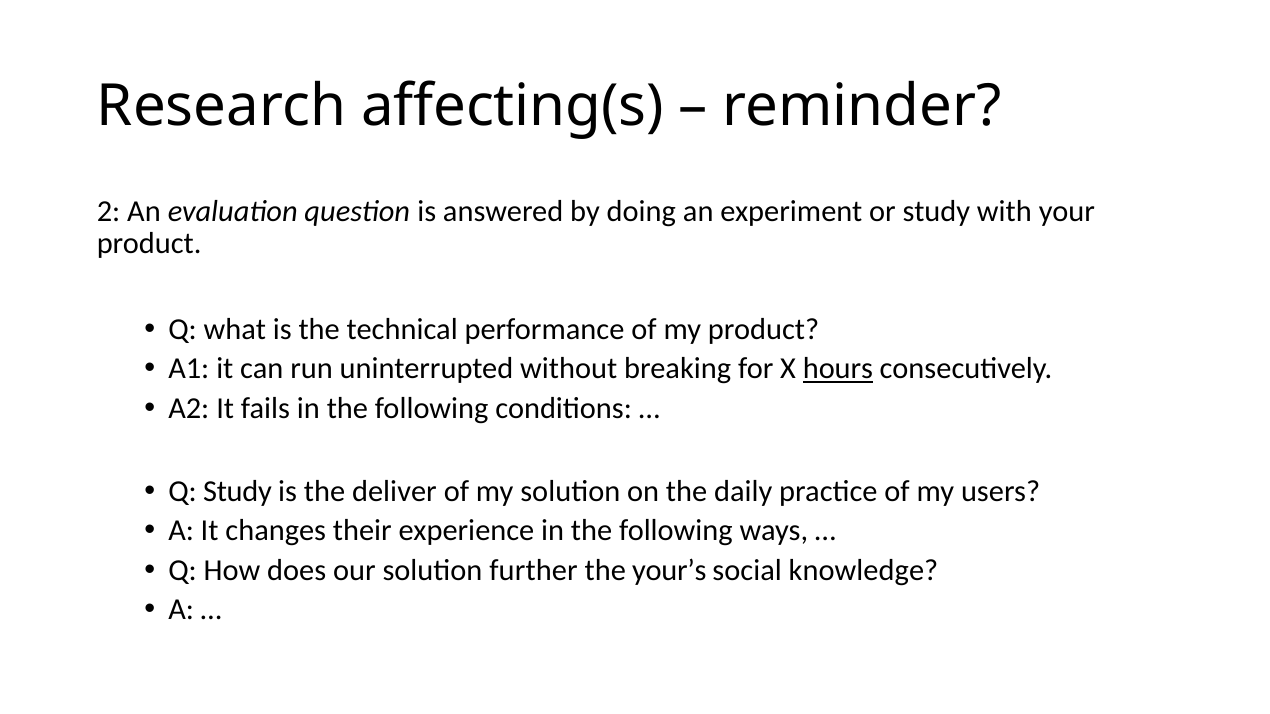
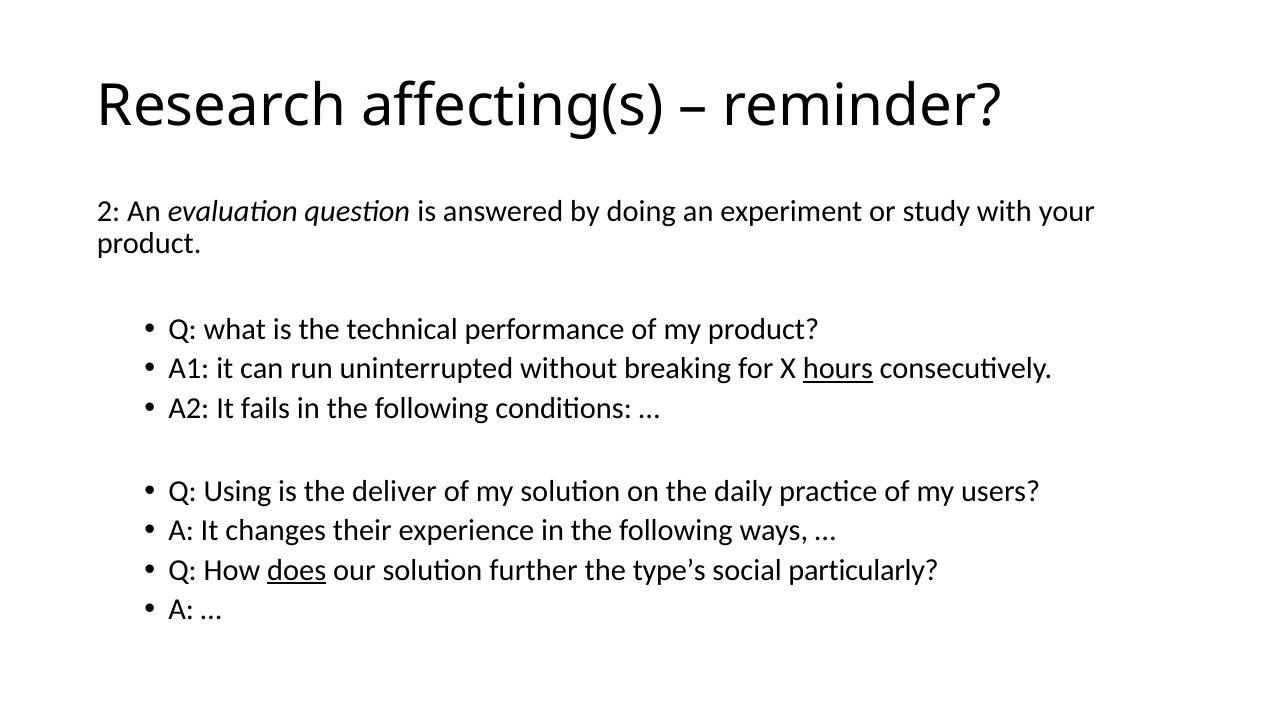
Q Study: Study -> Using (237, 492)
does underline: none -> present (297, 570)
your’s: your’s -> type’s (669, 570)
knowledge: knowledge -> particularly (864, 570)
